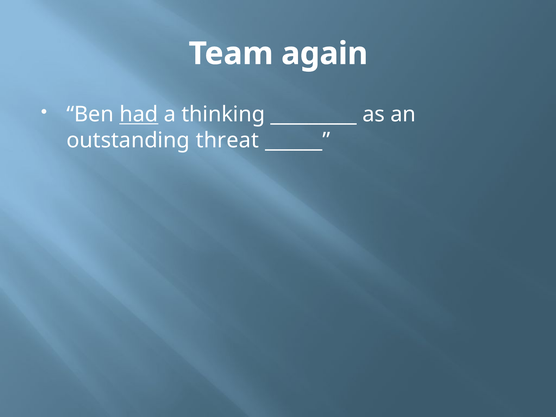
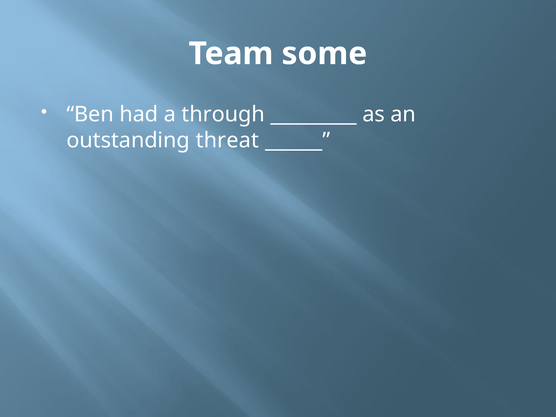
again: again -> some (324, 54)
had underline: present -> none (139, 115)
thinking: thinking -> through (223, 115)
